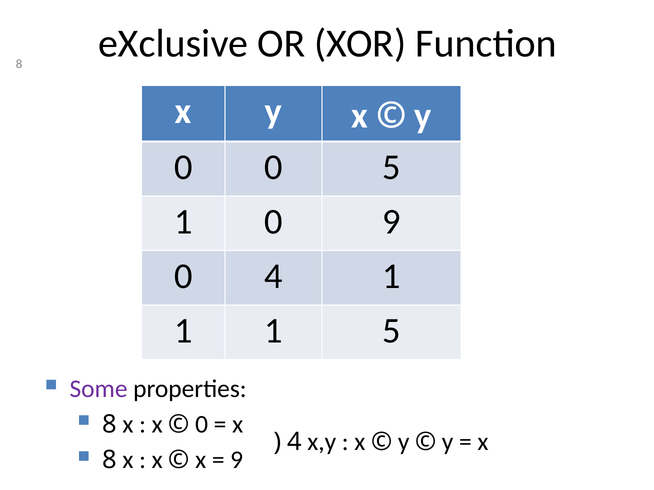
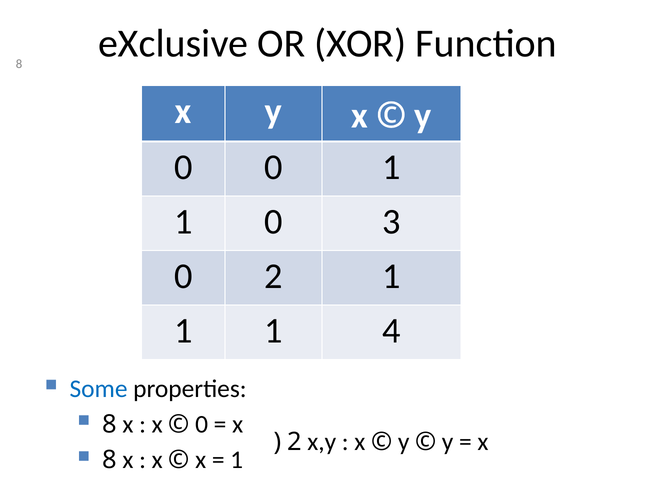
0 5: 5 -> 1 (391, 167)
0 9: 9 -> 3 (391, 222)
0 4: 4 -> 2 (274, 277)
1 5: 5 -> 4 (391, 331)
Some colour: purple -> blue (99, 389)
4: 4 -> 2 (294, 443)
9: 9 -> 1 (237, 460)
